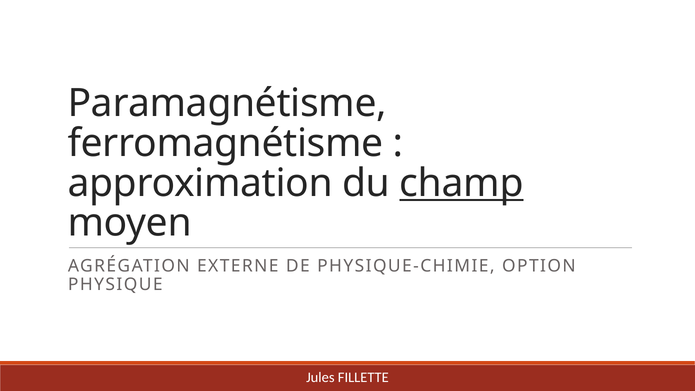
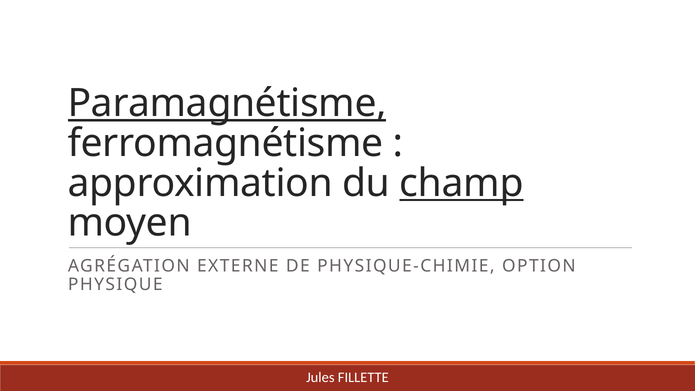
Paramagnétisme underline: none -> present (227, 103)
